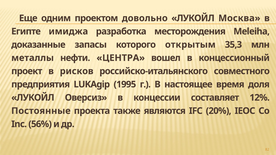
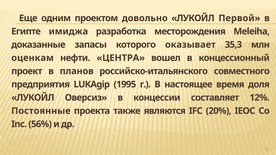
Москва: Москва -> Первой (239, 18)
открытым: открытым -> оказывает (190, 45)
металлы: металлы -> оценкам (33, 58)
рисков: рисков -> планов (77, 71)
